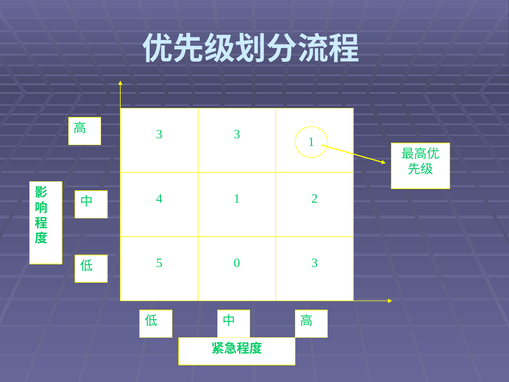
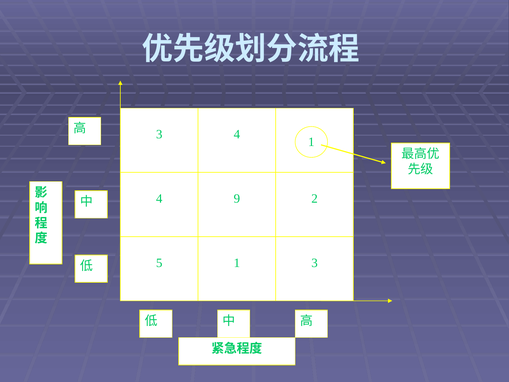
3 3: 3 -> 4 (237, 134)
4 1: 1 -> 9 (237, 199)
5 0: 0 -> 1 (237, 263)
